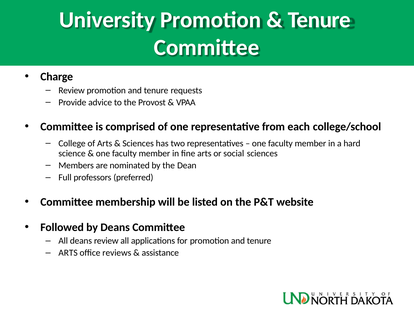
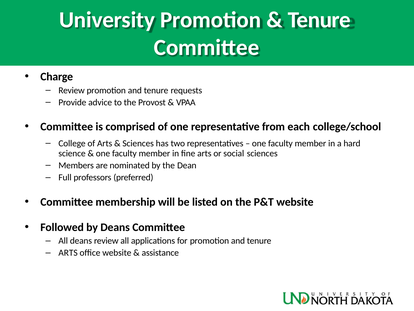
office reviews: reviews -> website (117, 253)
